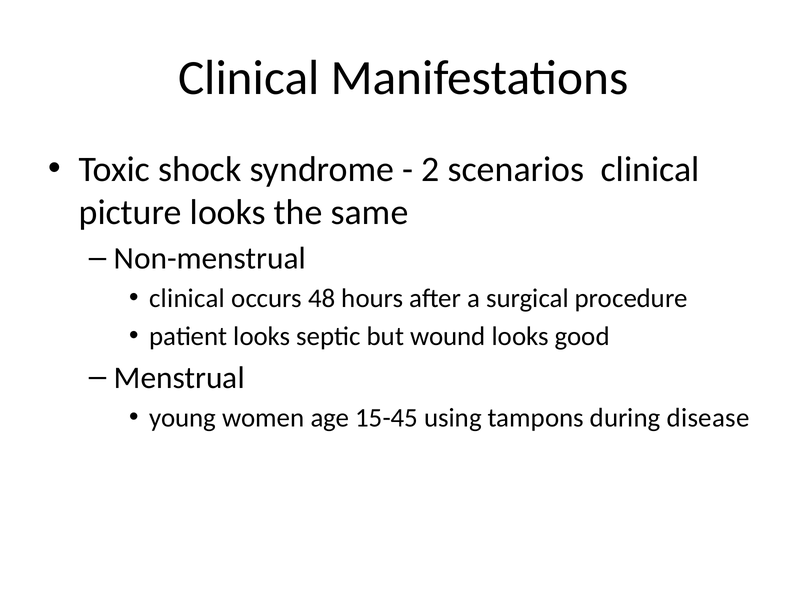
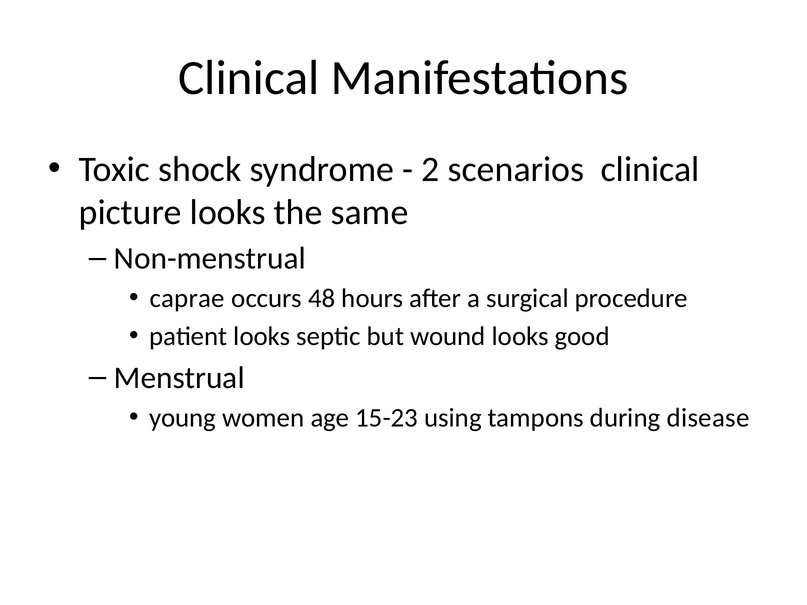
clinical: clinical -> caprae (187, 299)
15-45: 15-45 -> 15-23 (387, 418)
